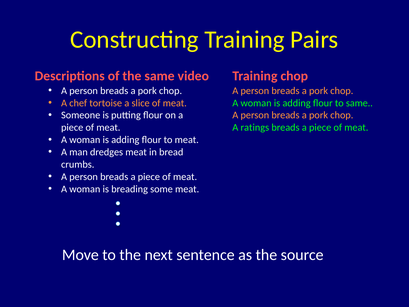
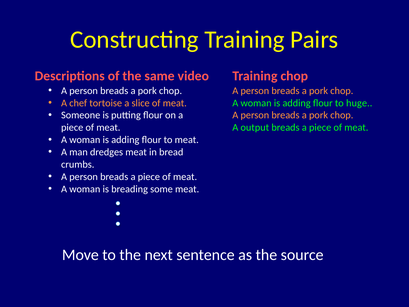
to same: same -> huge (359, 103)
ratings: ratings -> output (255, 127)
